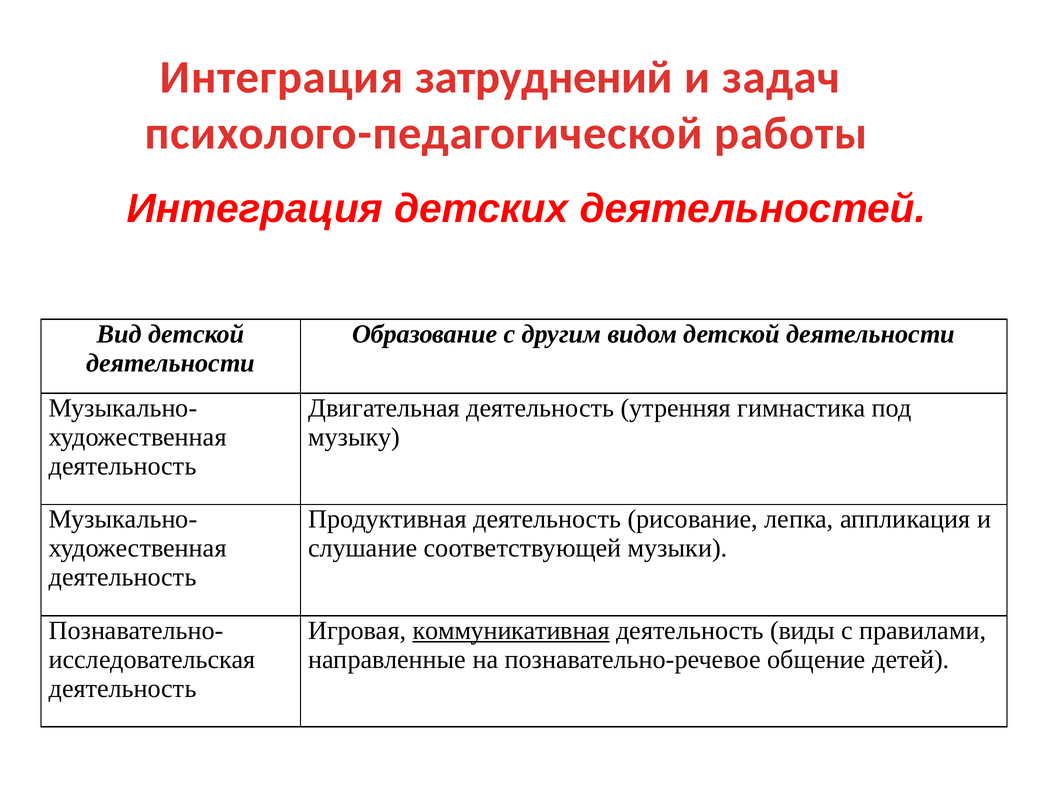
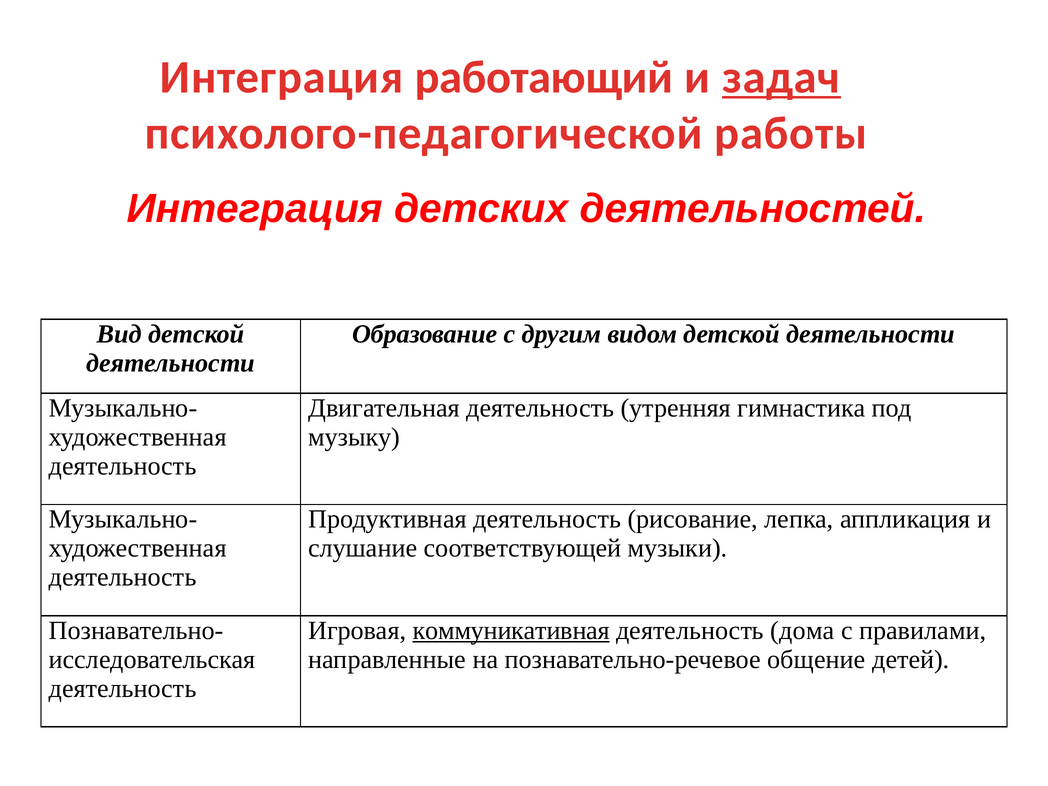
затруднений: затруднений -> работающий (544, 77)
задач underline: none -> present (781, 77)
виды: виды -> дома (802, 630)
